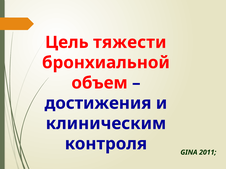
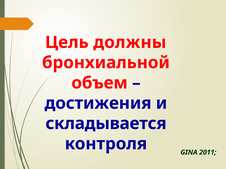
тяжести: тяжести -> должны (130, 42)
клиническим: клиническим -> складывается (106, 124)
